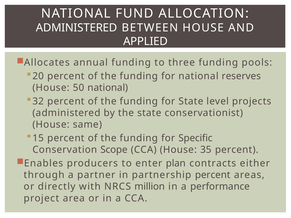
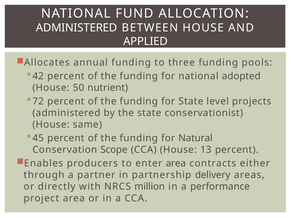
20: 20 -> 42 (38, 76)
reserves: reserves -> adopted (241, 76)
50 national: national -> nutrient (108, 88)
32: 32 -> 72 (38, 101)
15: 15 -> 45 (38, 138)
Specific: Specific -> Natural (196, 138)
35: 35 -> 13 (206, 150)
enter plan: plan -> area (176, 164)
partnership percent: percent -> delivery (213, 175)
